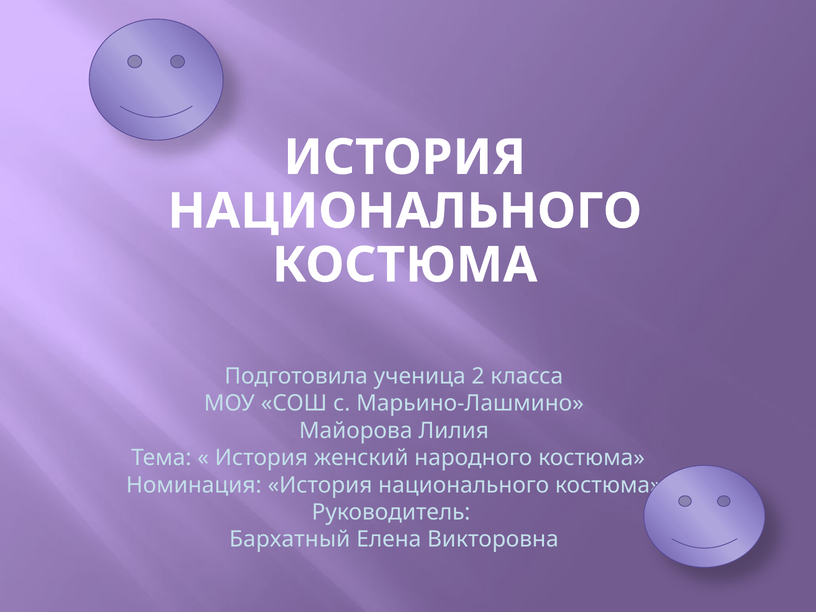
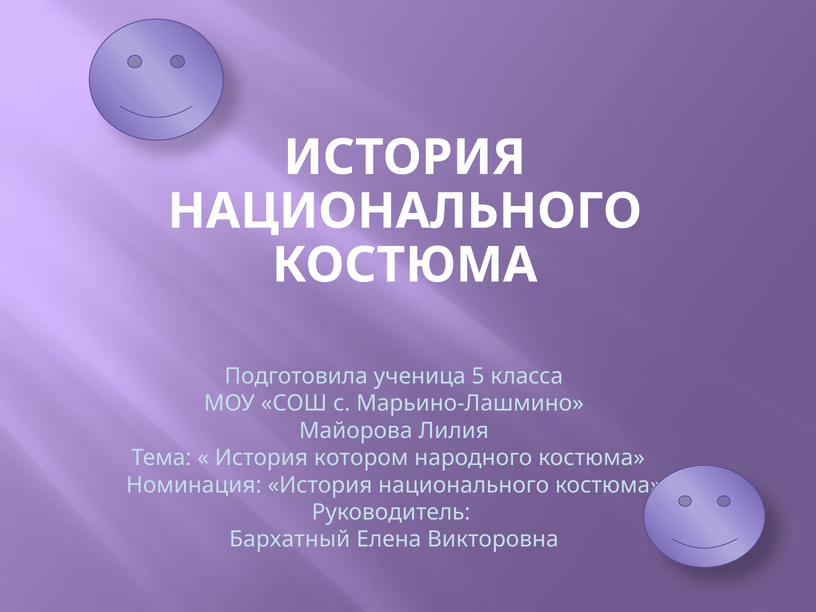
2: 2 -> 5 (478, 376)
женский: женский -> котором (361, 458)
